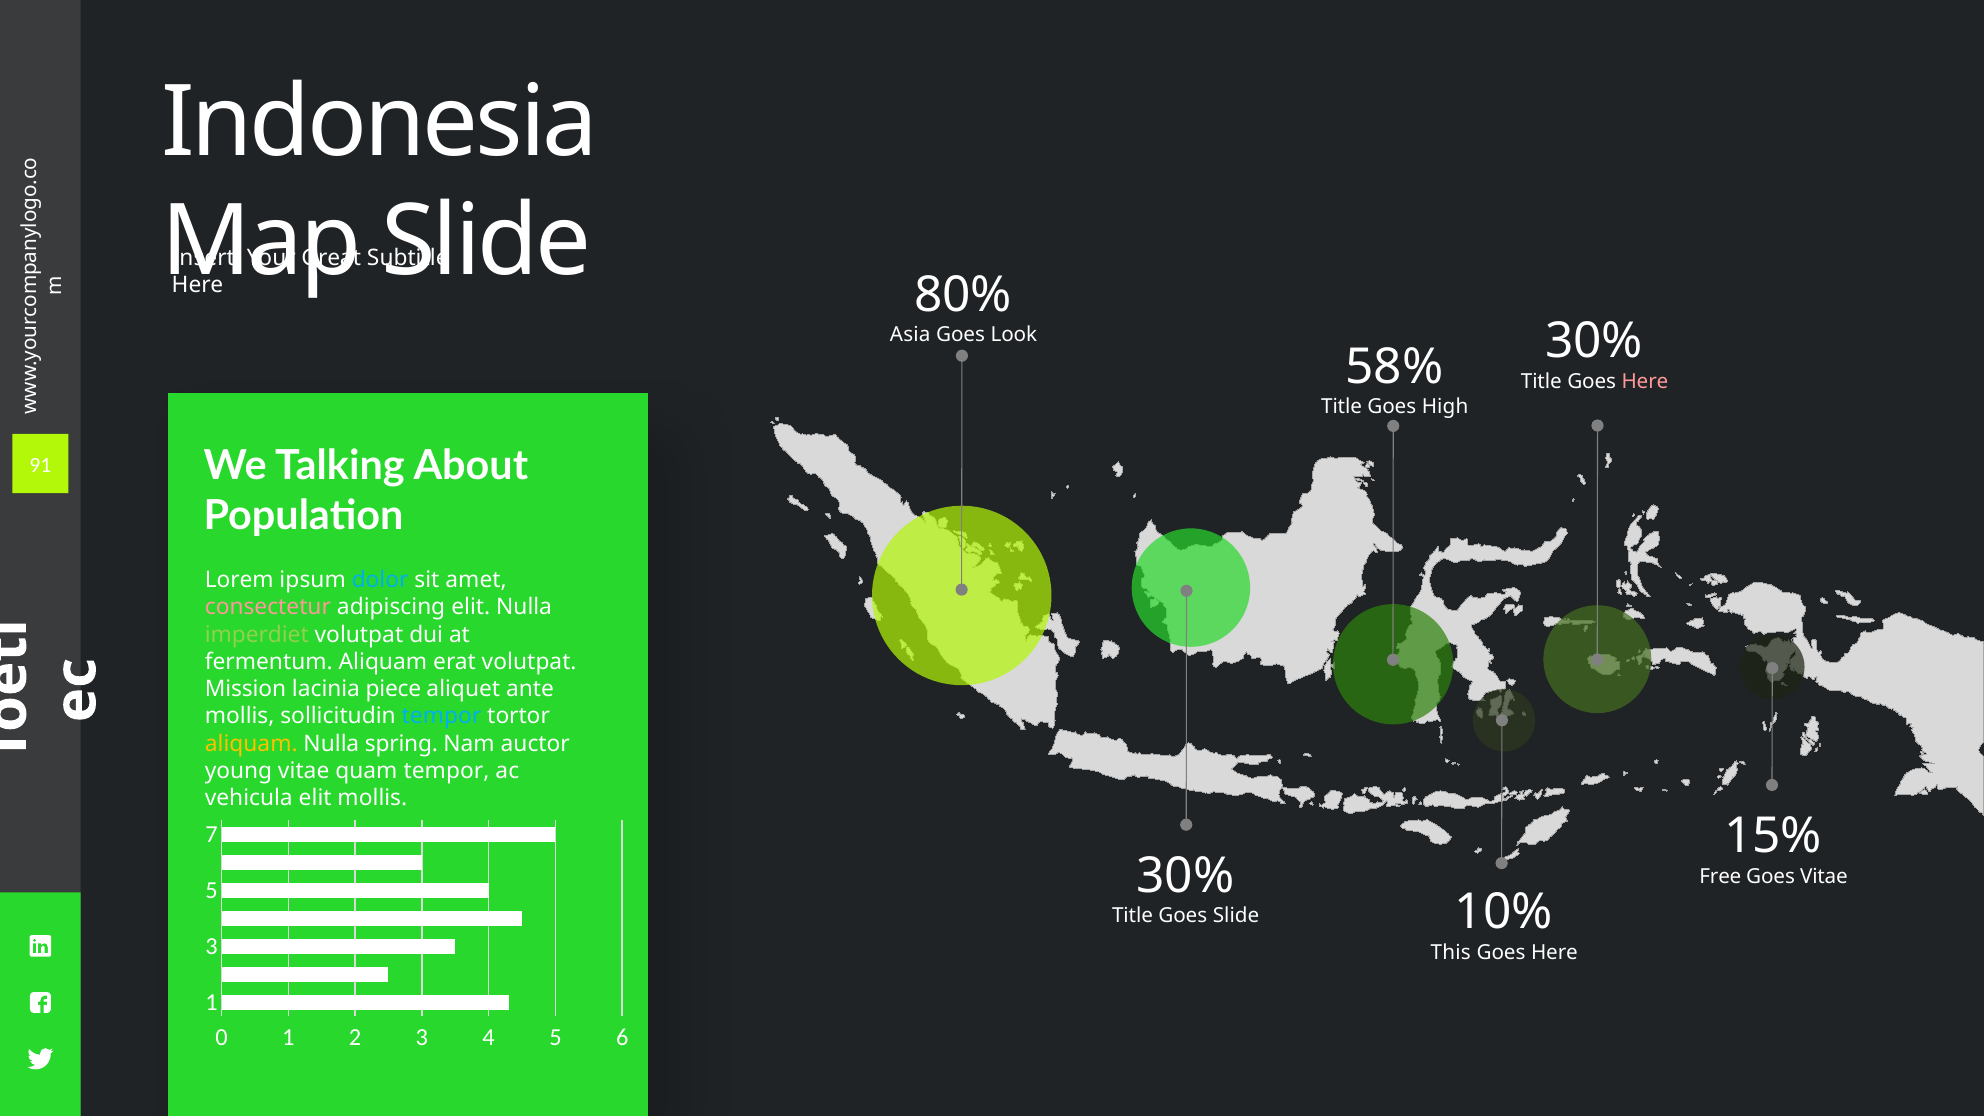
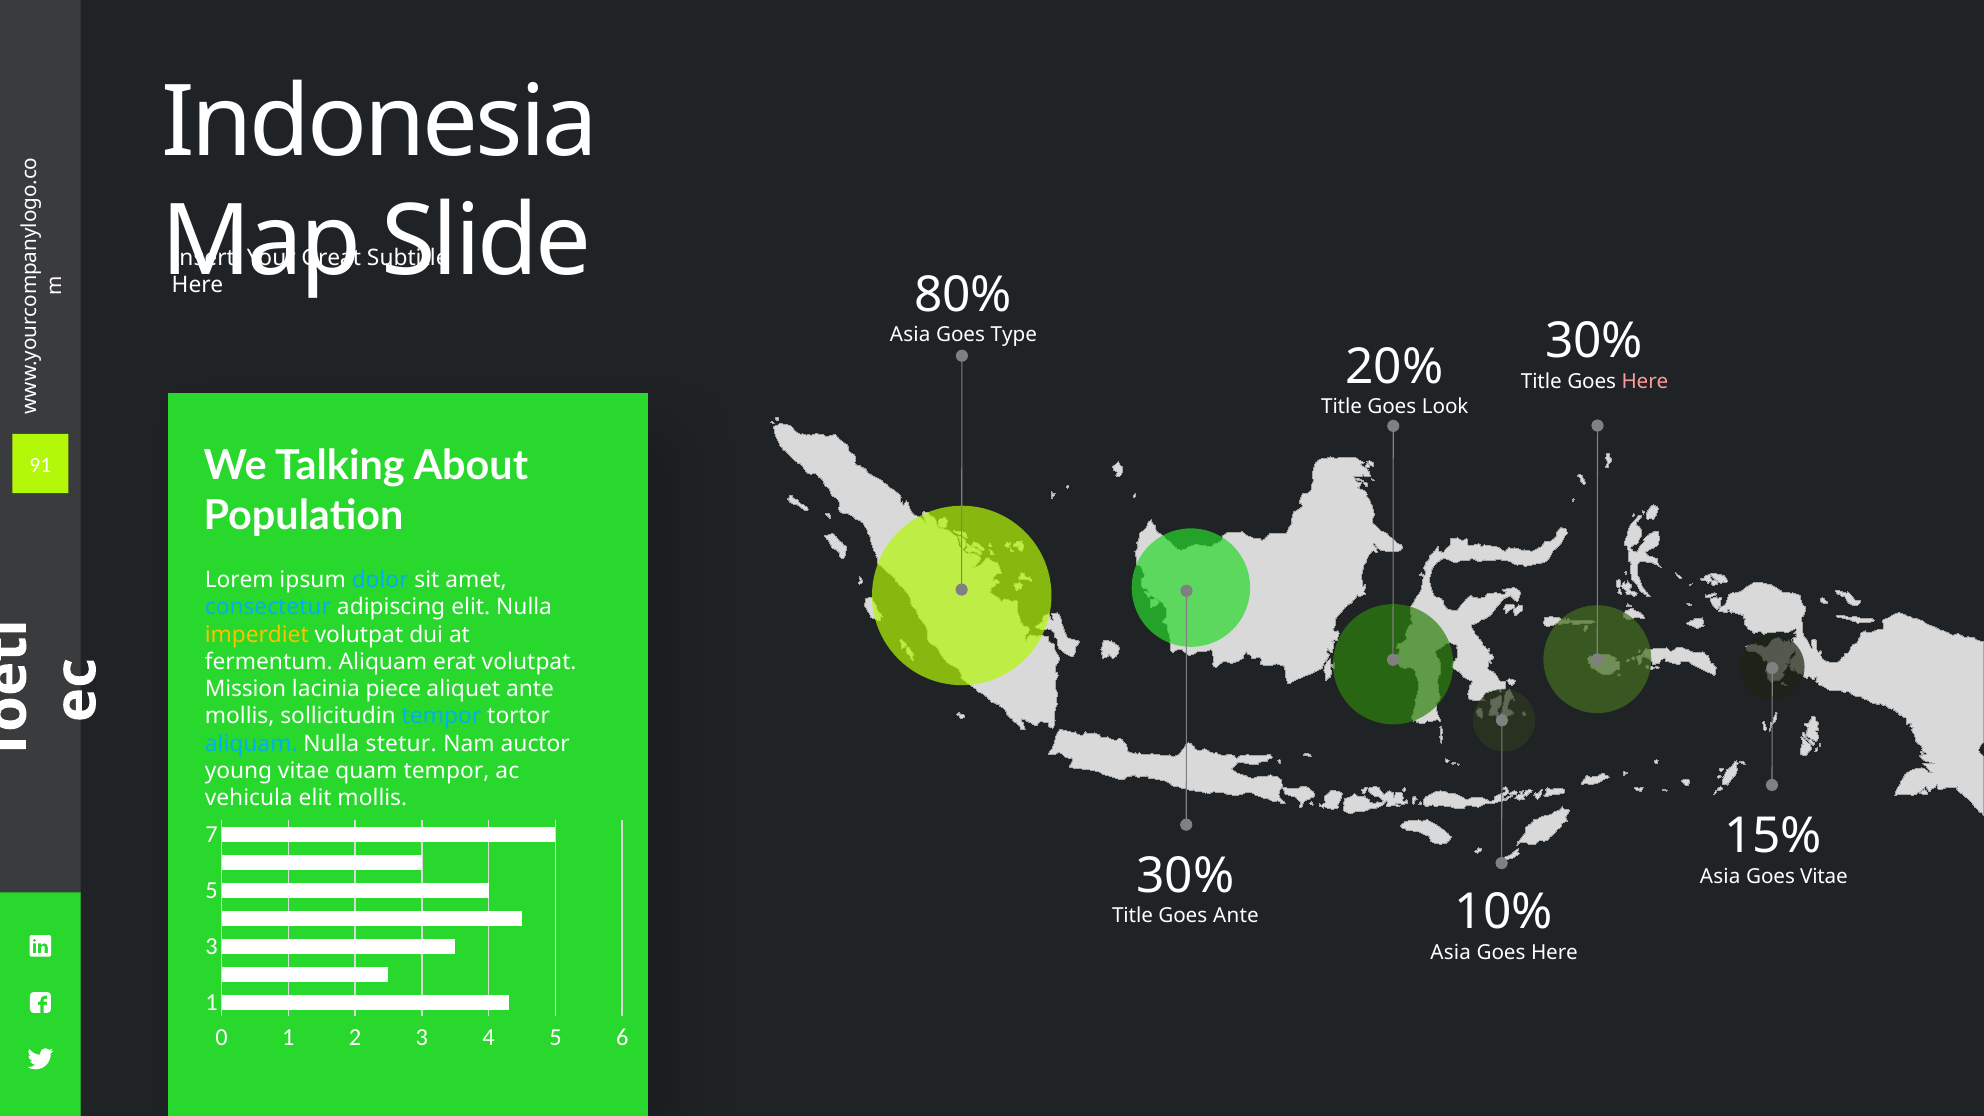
Look: Look -> Type (1014, 335)
58%: 58% -> 20% (1395, 367)
High: High -> Look (1445, 407)
consectetur colour: pink -> light blue (268, 607)
imperdiet colour: light green -> yellow (257, 635)
aliquam colour: yellow -> light blue (251, 744)
spring: spring -> stetur (401, 744)
Free: Free -> Asia (1720, 876)
Goes Slide: Slide -> Ante (1236, 916)
This: This -> Asia (1451, 953)
